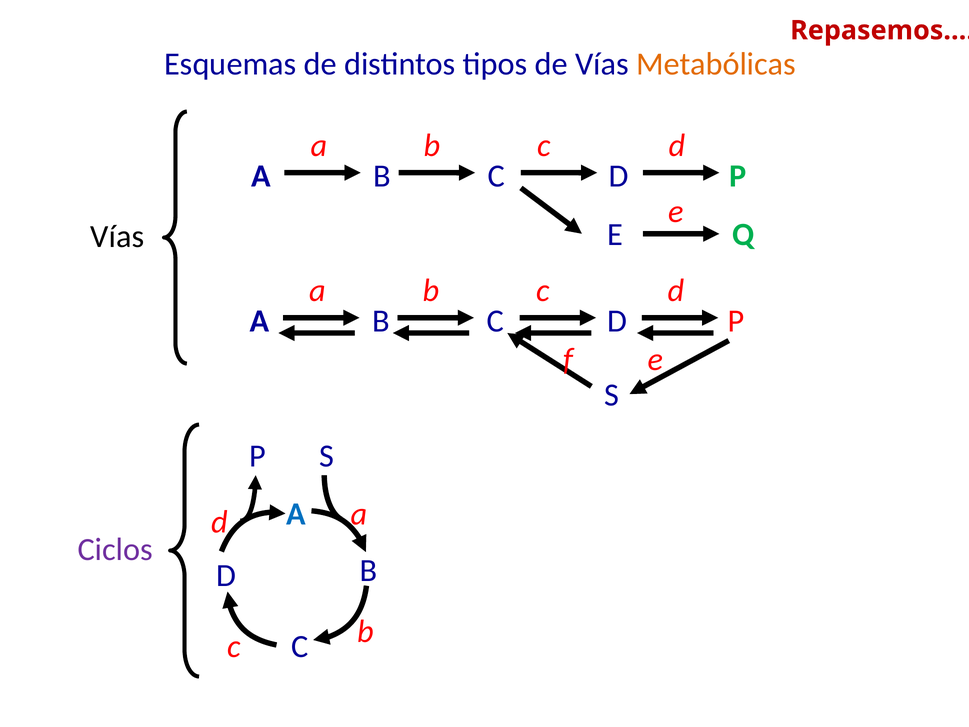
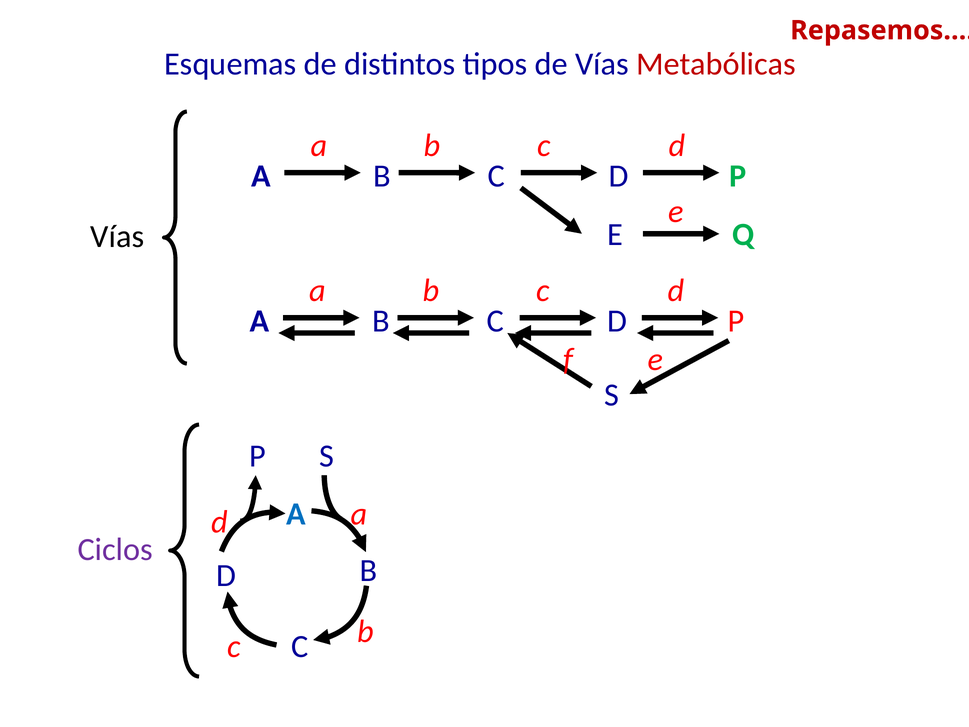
Metabólicas colour: orange -> red (716, 64)
